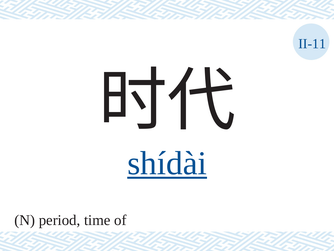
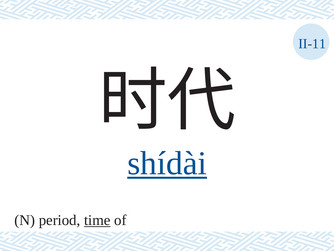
time underline: none -> present (97, 220)
